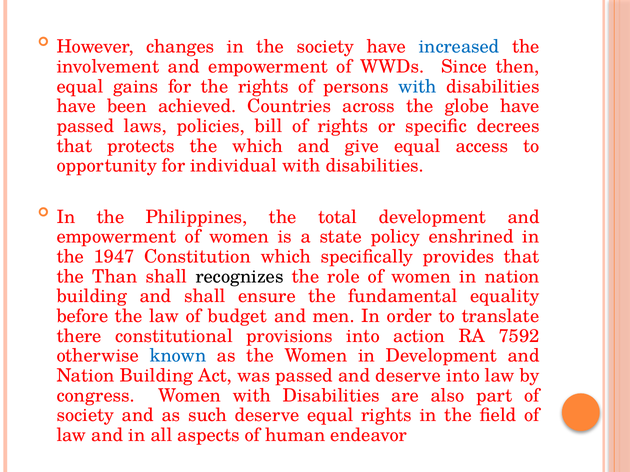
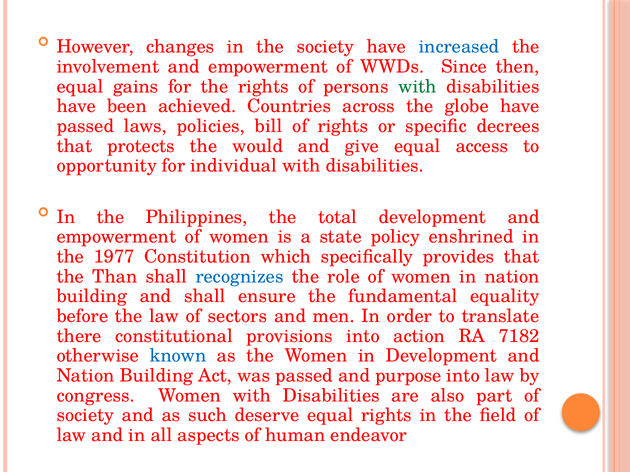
with colour: blue -> green (418, 87)
the which: which -> would (258, 146)
1947: 1947 -> 1977 (114, 257)
recognizes colour: black -> blue (240, 277)
budget: budget -> sectors (237, 317)
7592: 7592 -> 7182 (519, 336)
and deserve: deserve -> purpose (408, 376)
